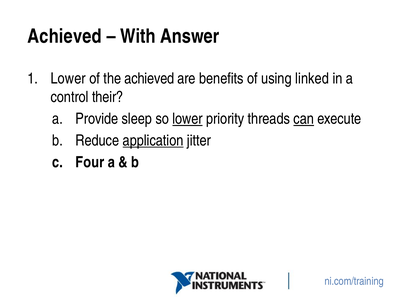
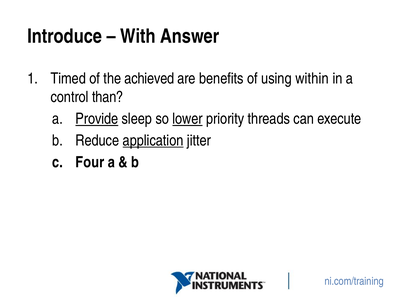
Achieved: Achieved -> Introduce (65, 36)
Lower: Lower -> Timed (68, 78)
linked: linked -> within (312, 78)
their: their -> than (108, 97)
Provide underline: none -> present (97, 119)
can underline: present -> none (304, 119)
